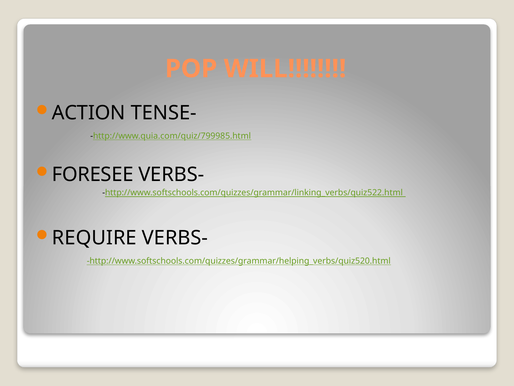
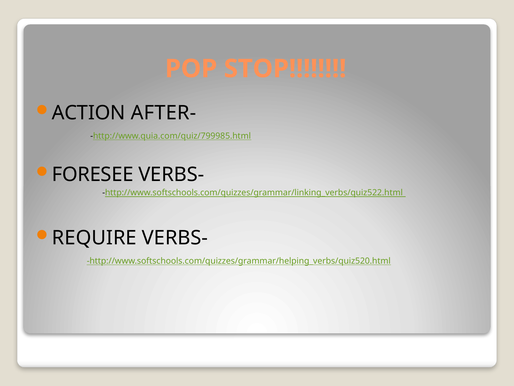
WILL: WILL -> STOP (285, 69)
TENSE-: TENSE- -> AFTER- (164, 113)
